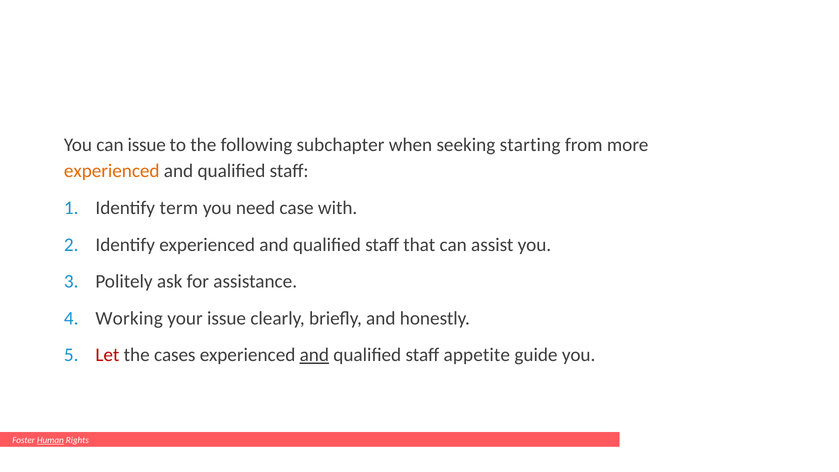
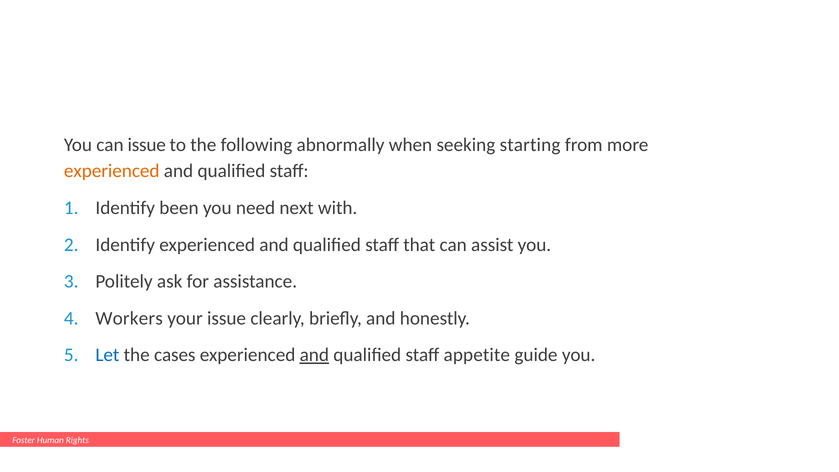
subchapter: subchapter -> abnormally (341, 145)
term: term -> been (179, 208)
case: case -> next (297, 208)
Working: Working -> Workers (129, 318)
Let colour: red -> blue (107, 355)
Human underline: present -> none (50, 440)
